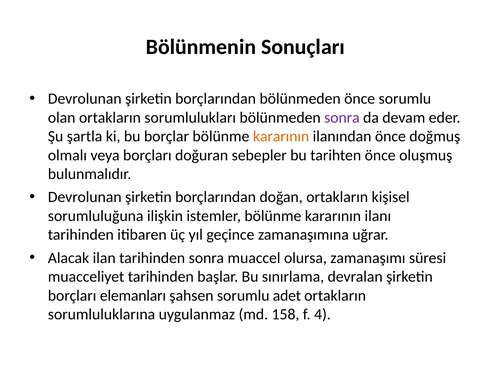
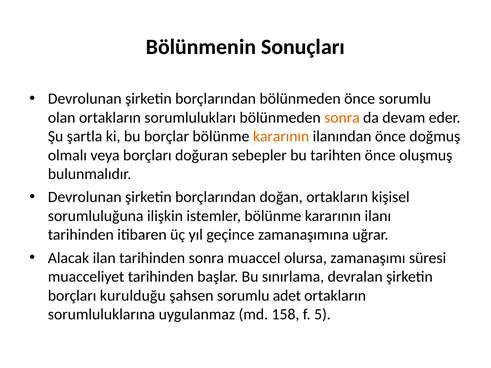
sonra colour: purple -> orange (342, 118)
elemanları: elemanları -> kurulduğu (133, 296)
4: 4 -> 5 (322, 315)
